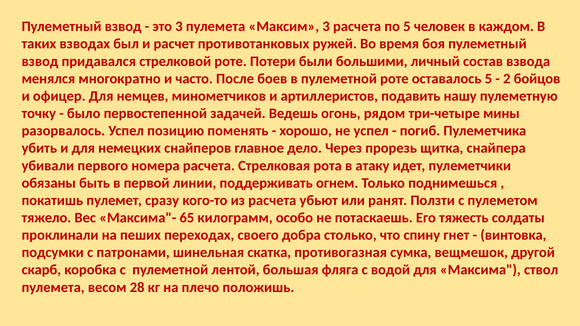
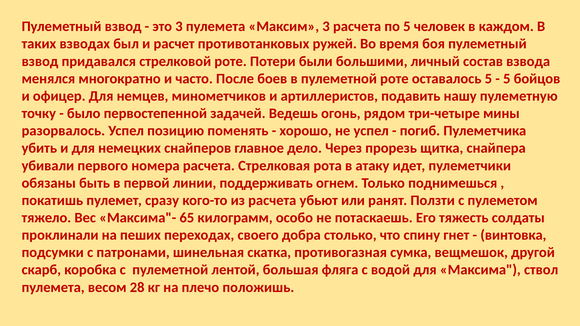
2: 2 -> 5 (507, 79)
